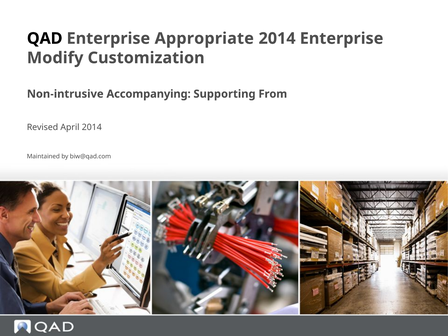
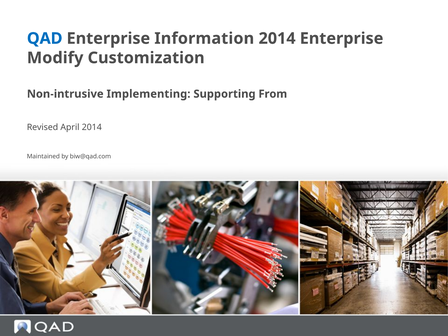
QAD colour: black -> blue (45, 38)
Appropriate: Appropriate -> Information (204, 38)
Accompanying: Accompanying -> Implementing (148, 94)
